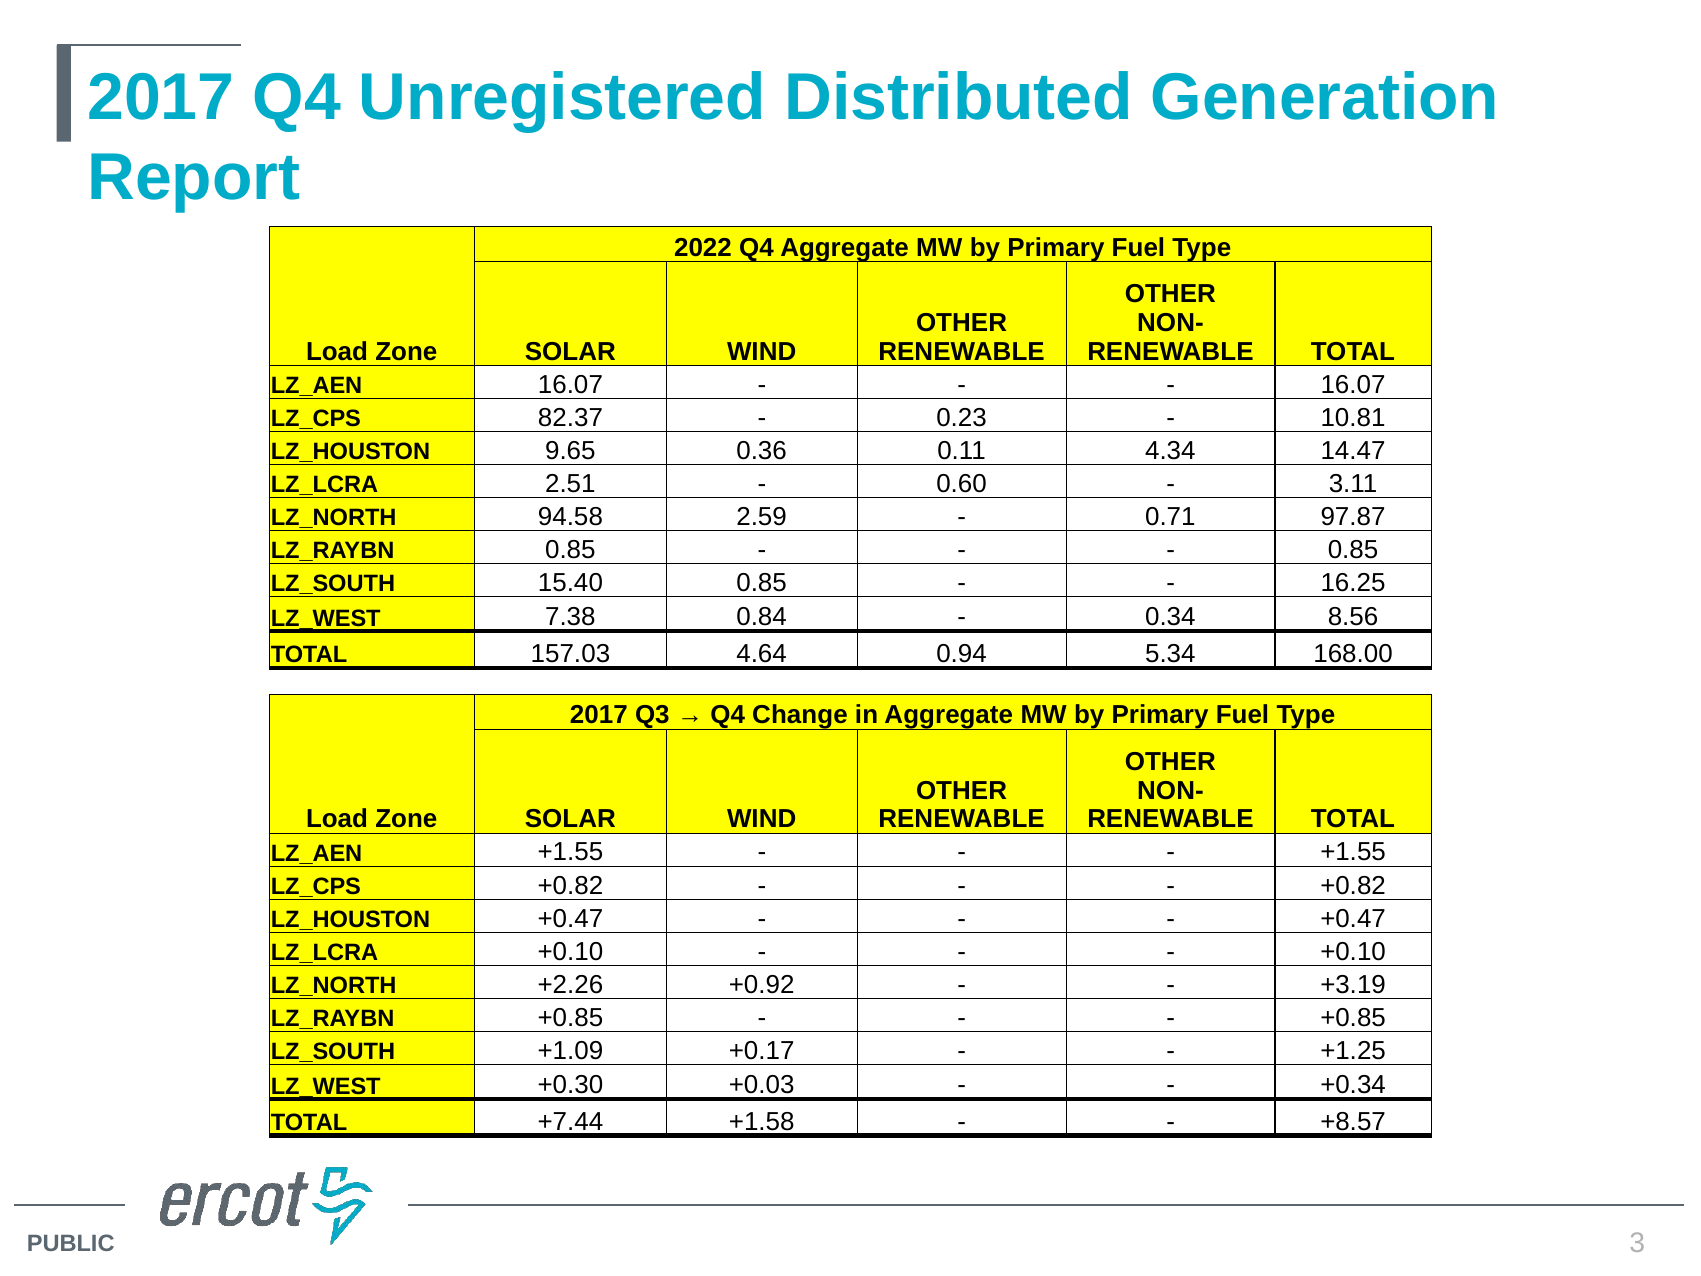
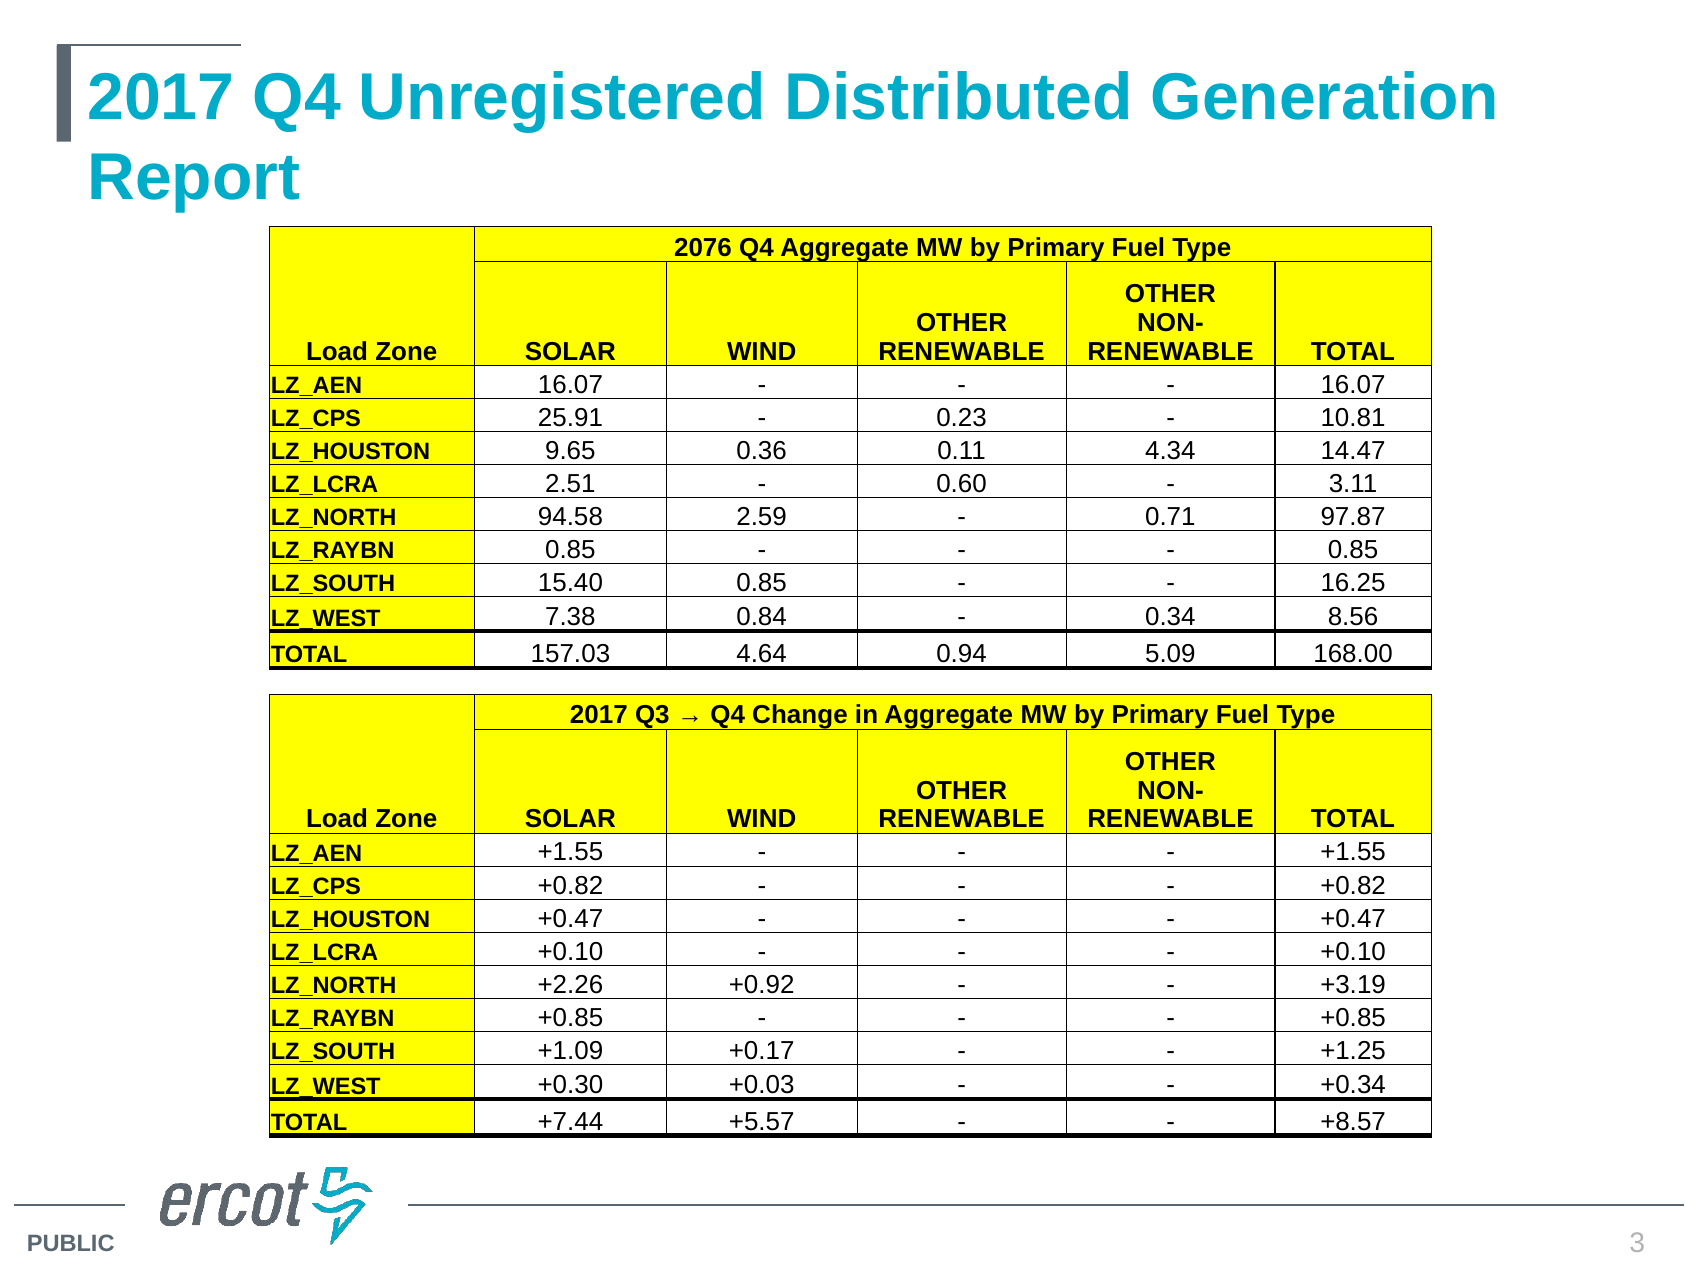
2022: 2022 -> 2076 (703, 247)
82.37: 82.37 -> 25.91 (570, 417)
5.34: 5.34 -> 5.09 (1170, 653)
+1.58: +1.58 -> +5.57 (762, 1121)
